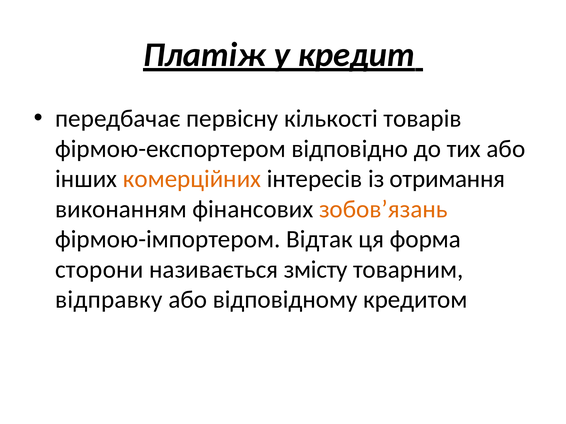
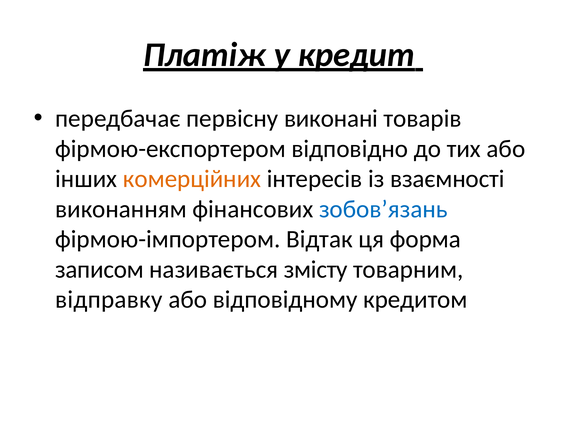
кількості: кількості -> виконані (331, 119)
отримання: отримання -> взаємності (447, 179)
зобов’язань colour: orange -> blue (383, 209)
сторони: сторони -> записом (99, 270)
